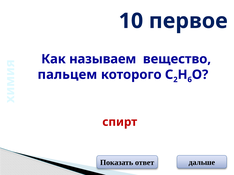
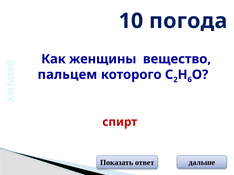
первое: первое -> погода (188, 21)
называем: называем -> женщины (103, 59)
